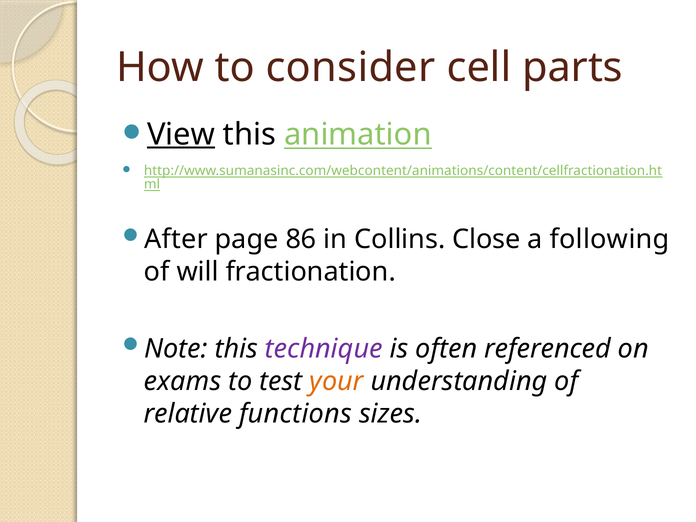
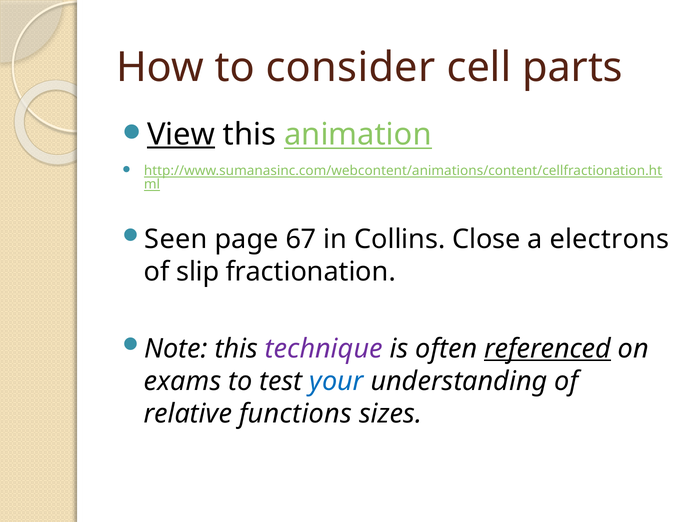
After: After -> Seen (176, 240)
86: 86 -> 67 (301, 240)
following: following -> electrons (609, 240)
will: will -> slip (198, 272)
referenced underline: none -> present (548, 349)
your colour: orange -> blue (337, 381)
